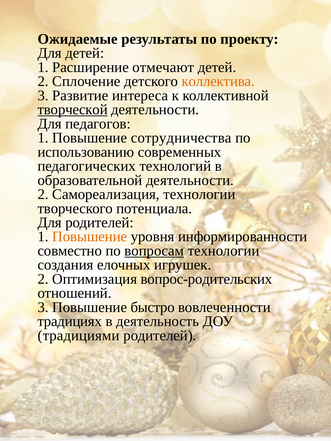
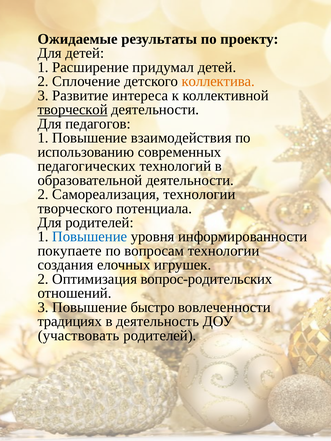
отмечают: отмечают -> придумал (163, 67)
сотрудничества: сотрудничества -> взаимодействия (181, 138)
Повышение colour: orange -> blue (90, 237)
совместно: совместно -> покупаете (70, 251)
вопросам underline: present -> none (154, 251)
традициями: традициями -> участвовать (79, 336)
